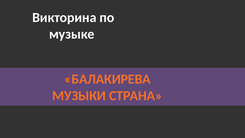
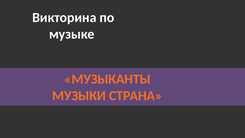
БАЛАКИРЕВА: БАЛАКИРЕВА -> МУЗЫКАНТЫ (107, 79)
